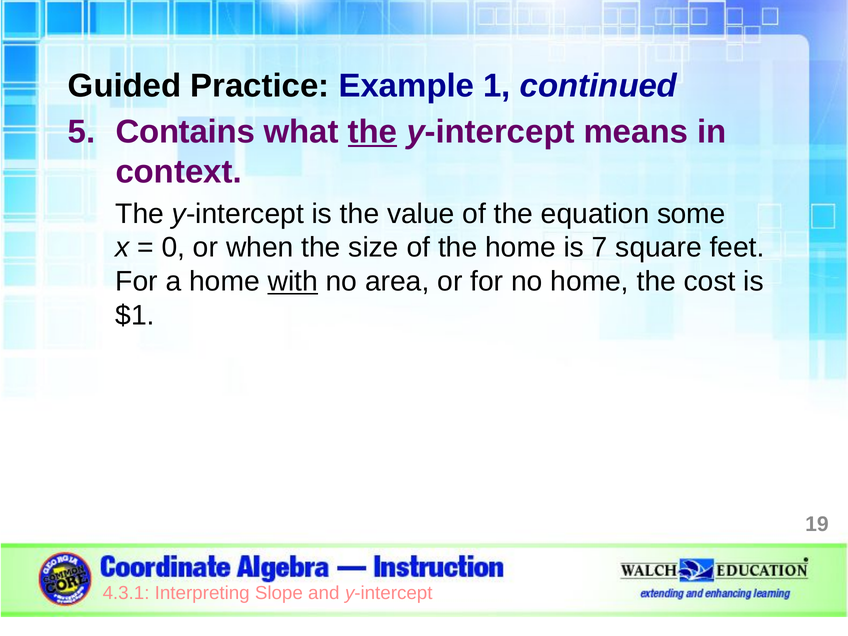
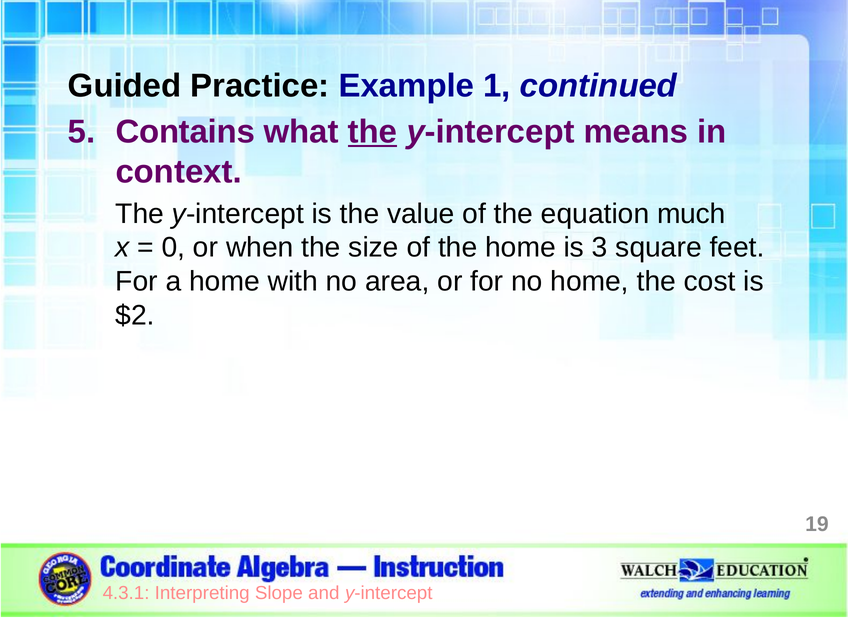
some: some -> much (691, 214)
7: 7 -> 3 (600, 248)
with underline: present -> none (293, 282)
$1: $1 -> $2 (135, 315)
